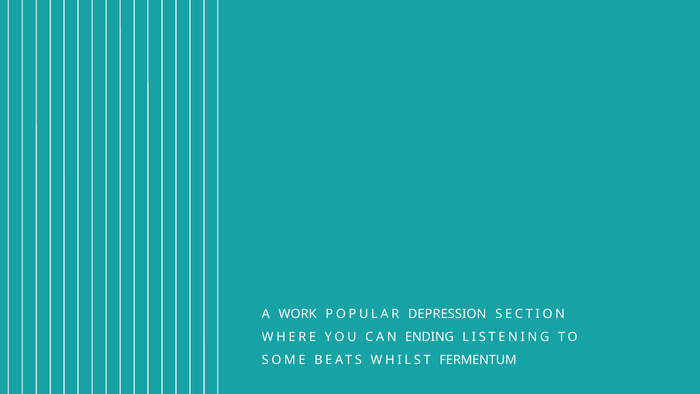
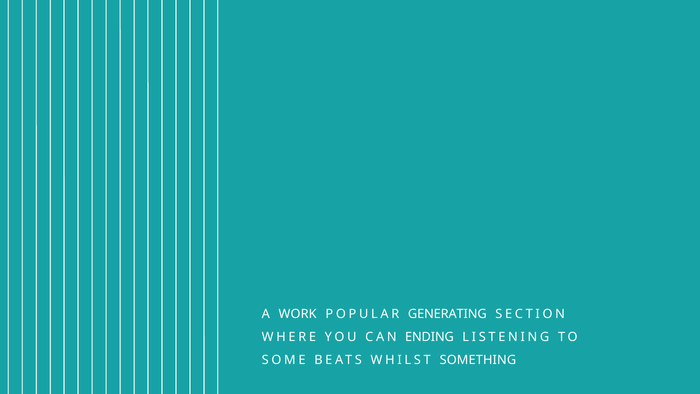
DEPRESSION: DEPRESSION -> GENERATING (447, 314)
FERMENTUM: FERMENTUM -> SOMETHING (478, 360)
